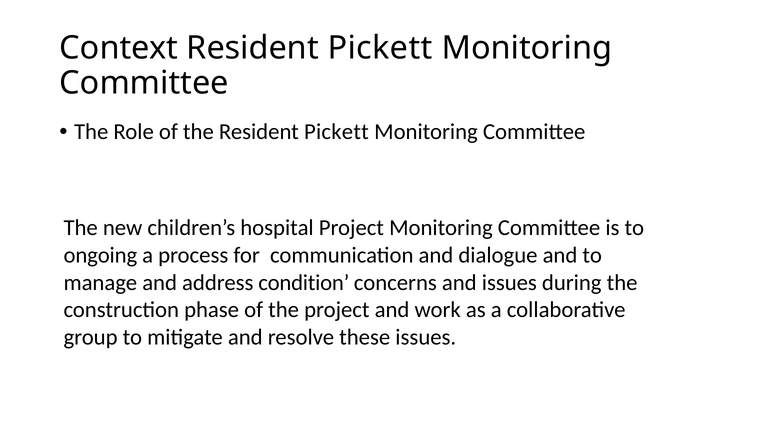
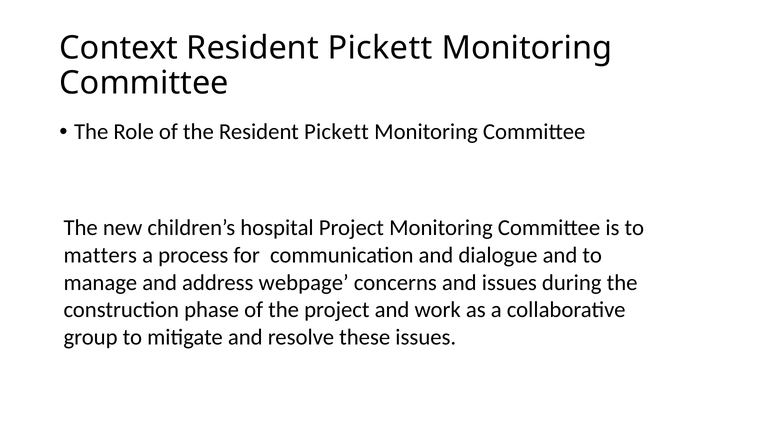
ongoing: ongoing -> matters (100, 255)
condition: condition -> webpage (304, 282)
